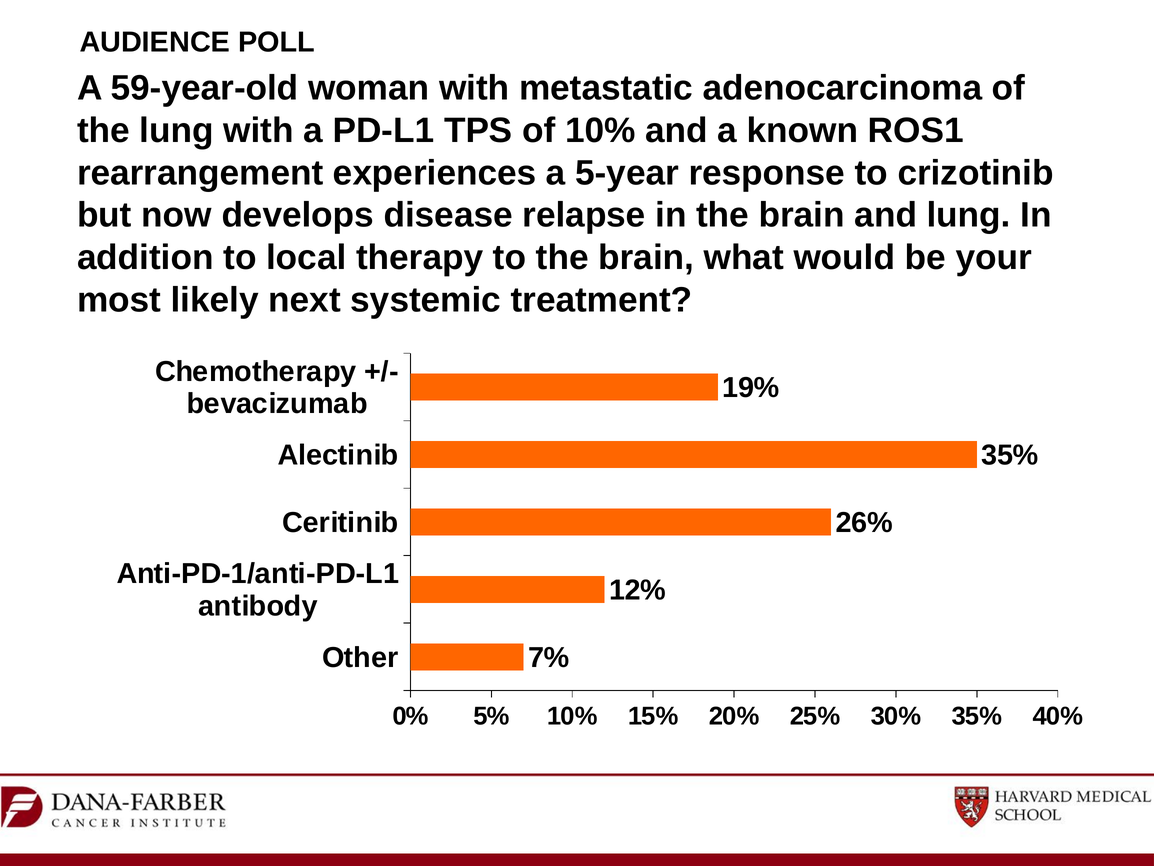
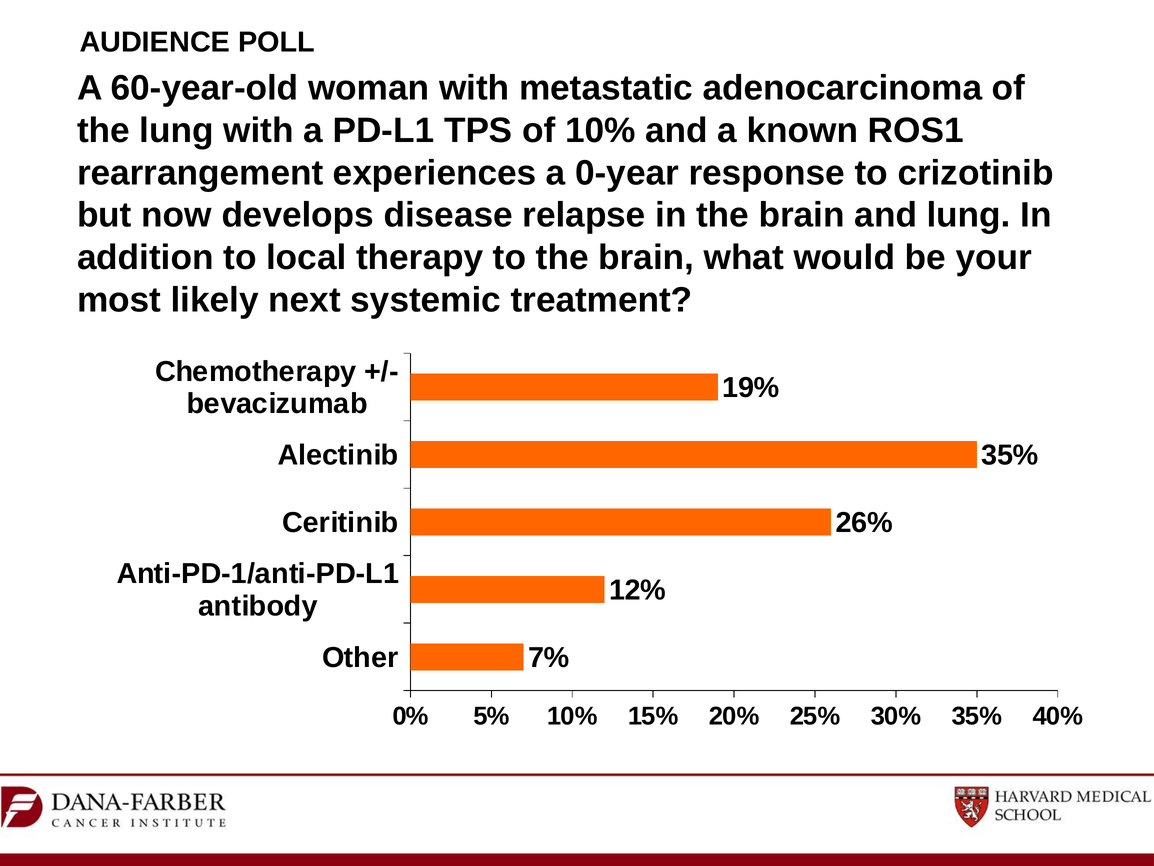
59-year-old: 59-year-old -> 60-year-old (205, 88)
5-year: 5-year -> 0-year (627, 173)
